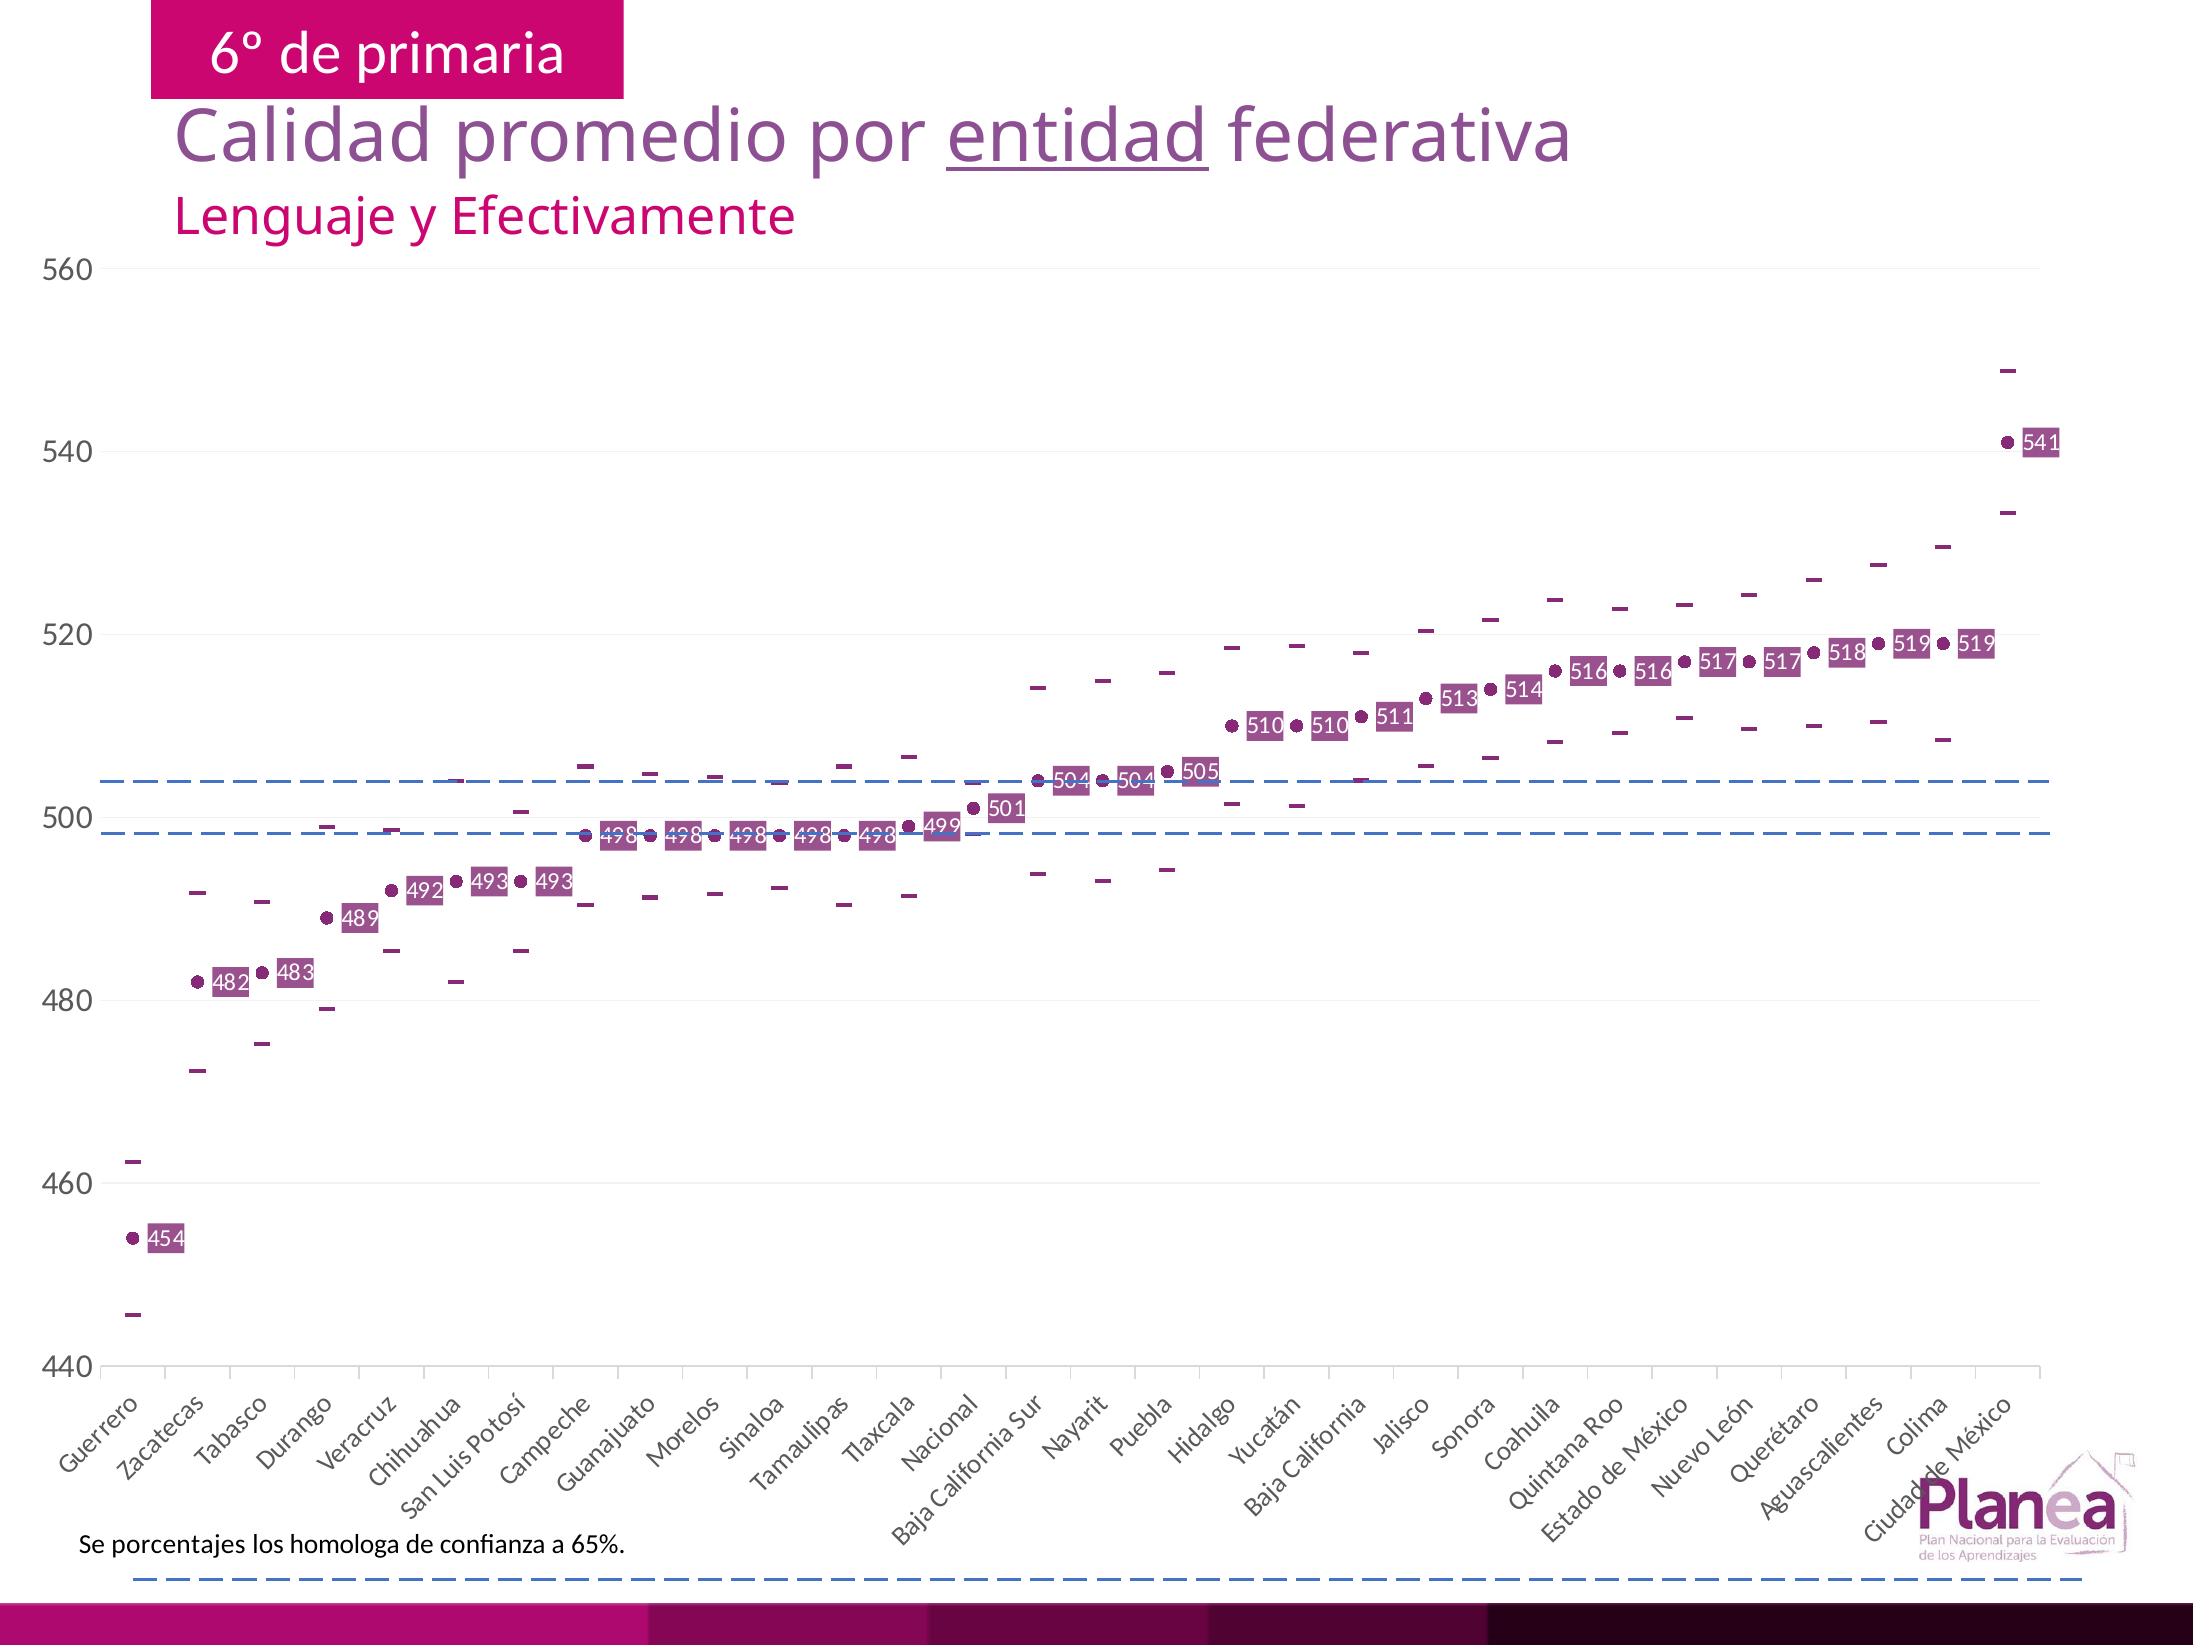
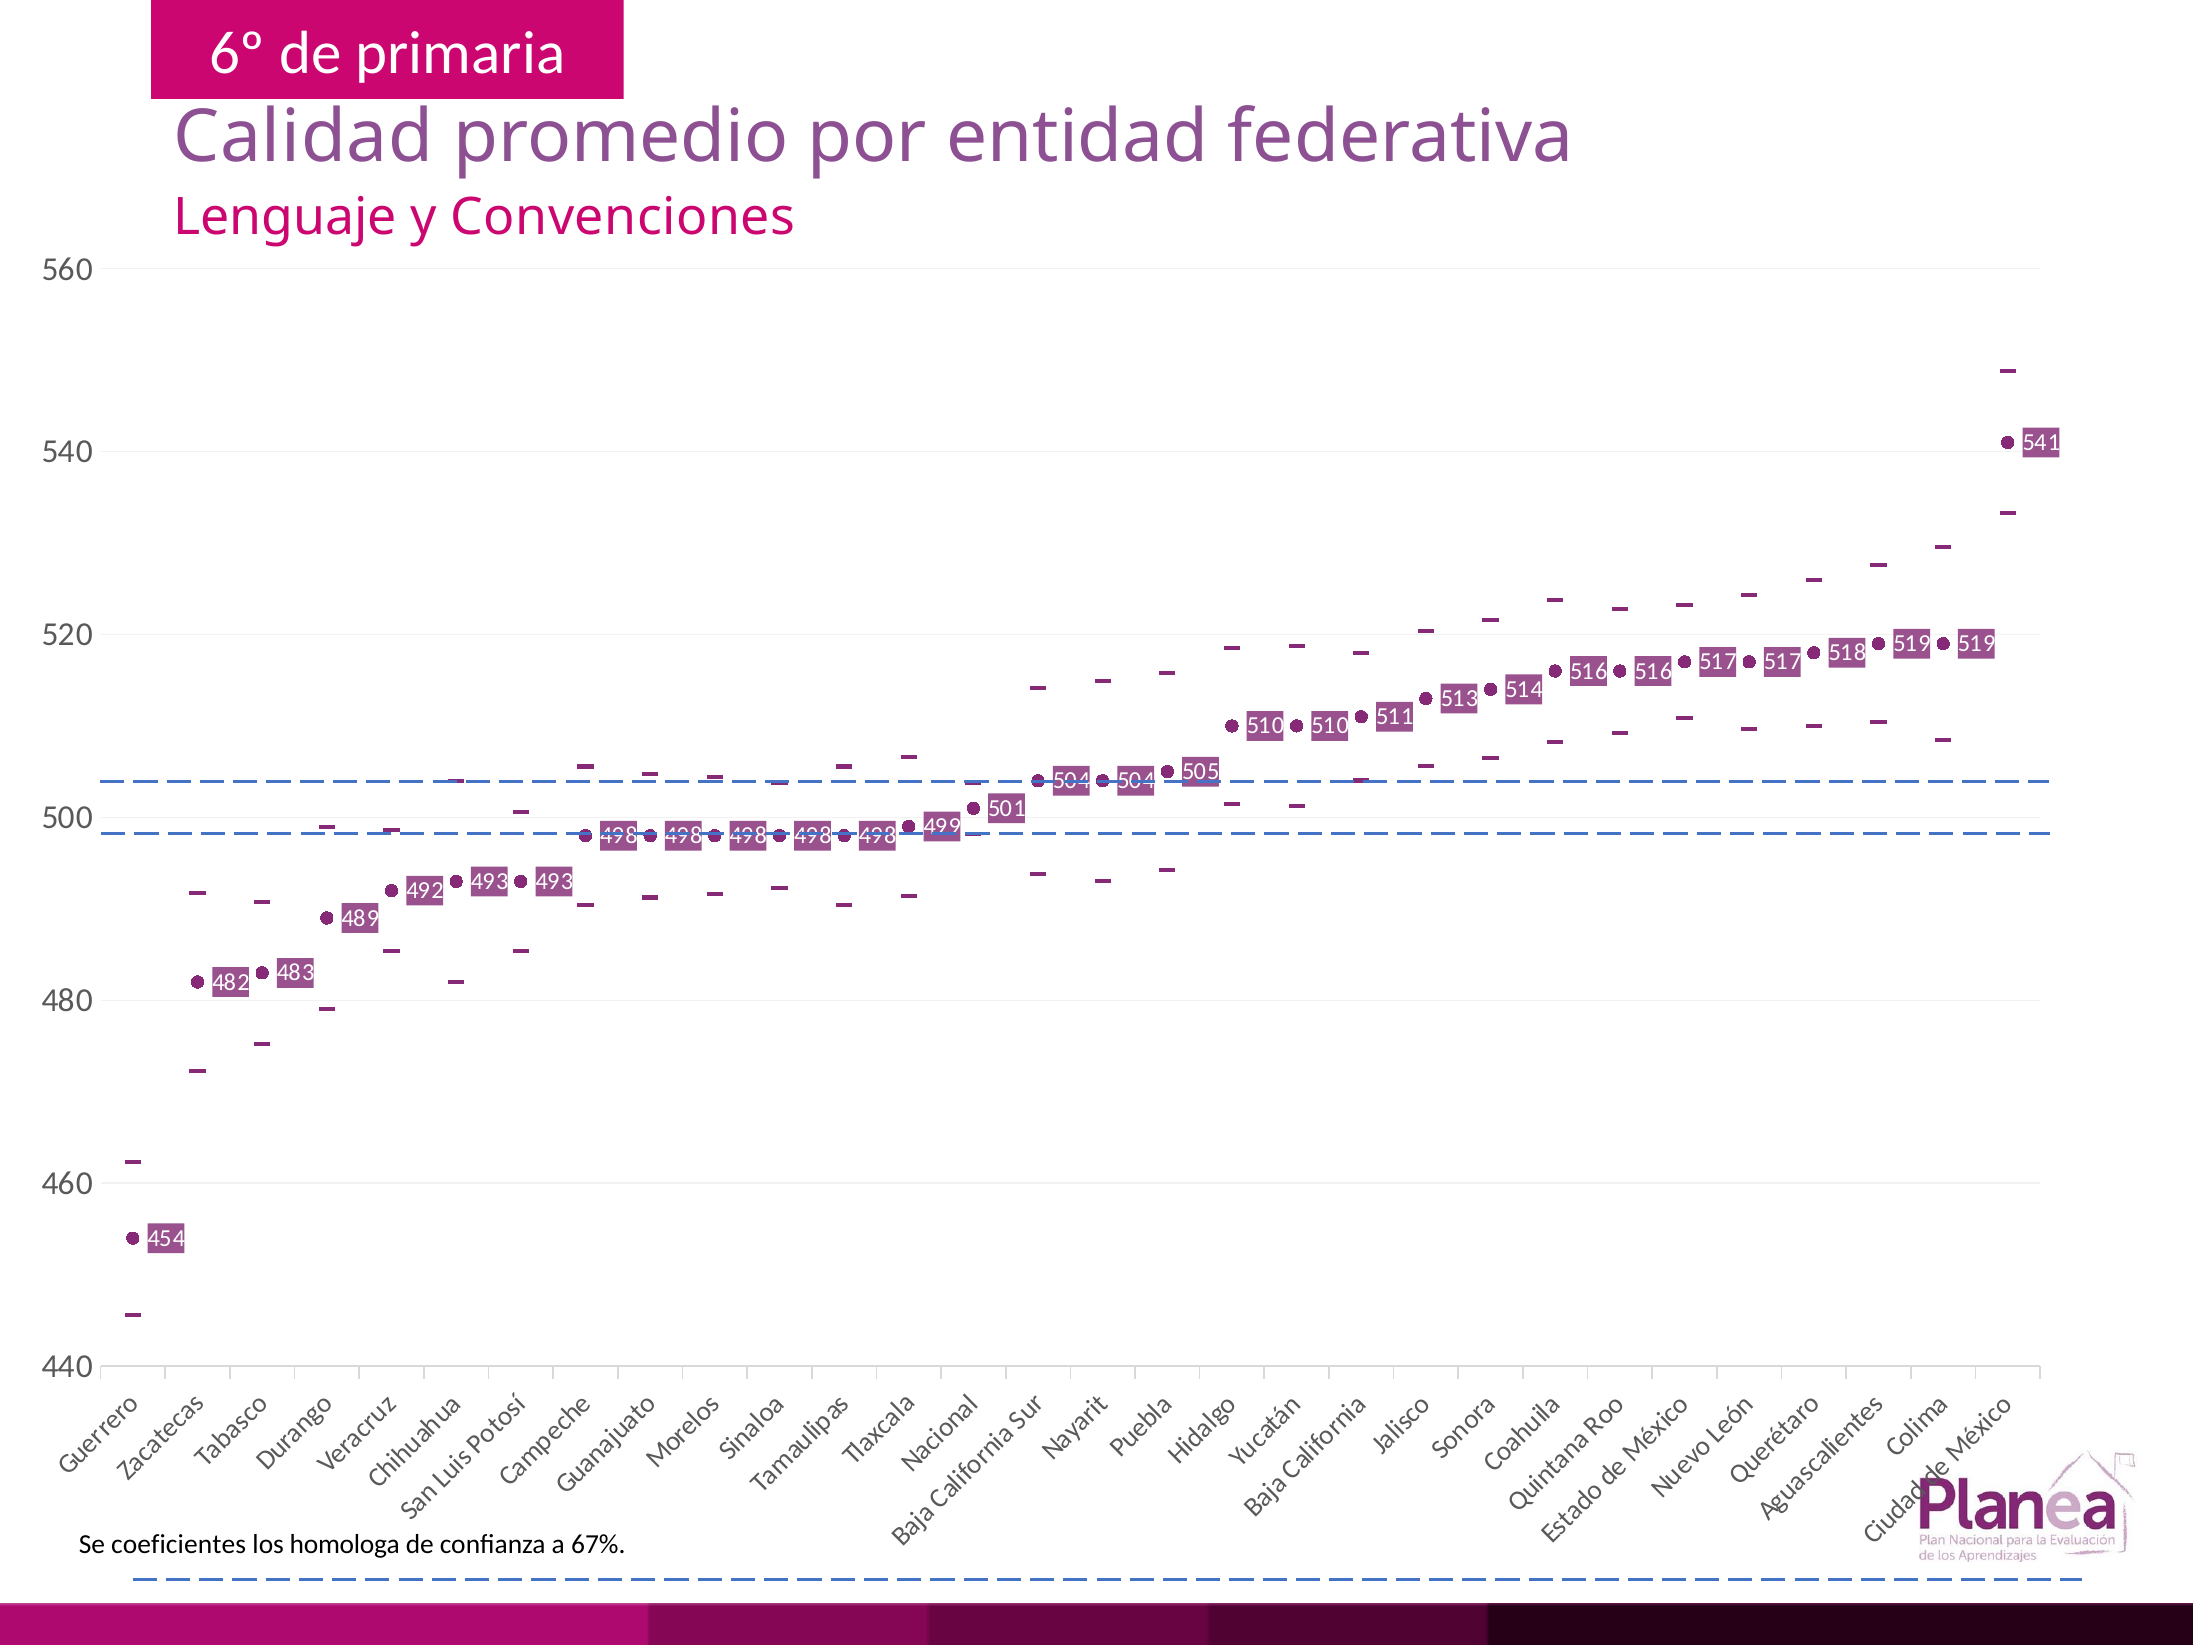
entidad underline: present -> none (1078, 138)
Efectivamente: Efectivamente -> Convenciones (623, 218)
porcentajes: porcentajes -> coeficientes (179, 1544)
65%: 65% -> 67% (598, 1544)
